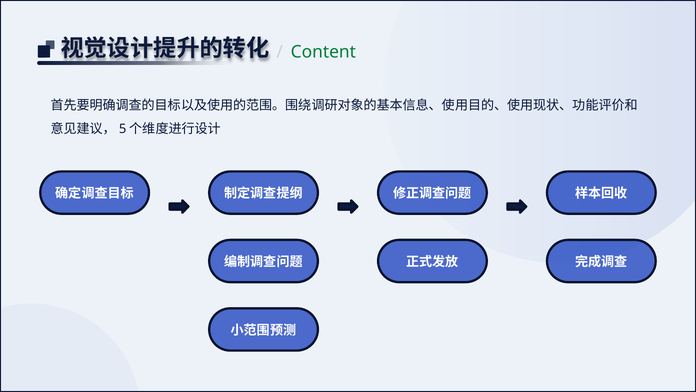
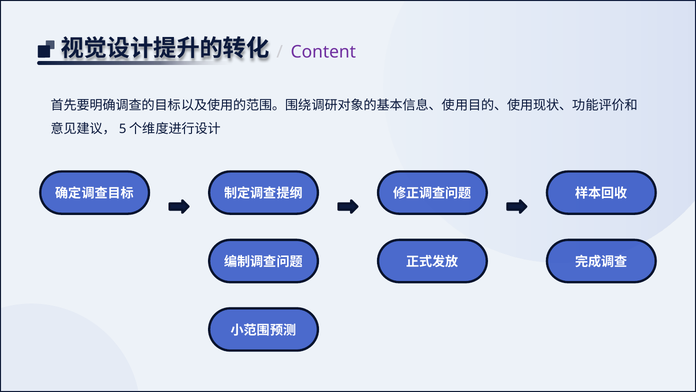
Content colour: green -> purple (323, 52)
